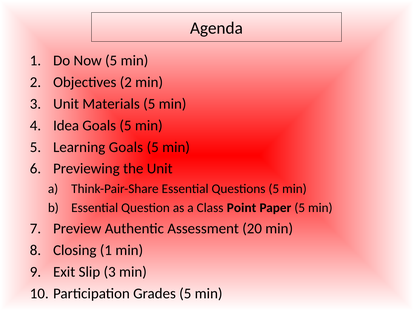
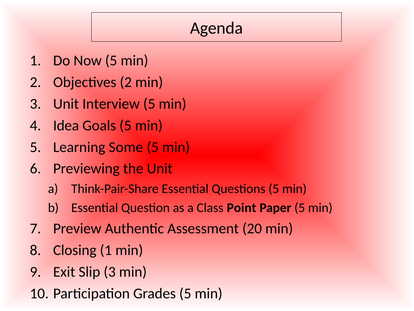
Materials: Materials -> Interview (111, 104)
Learning Goals: Goals -> Some (126, 147)
